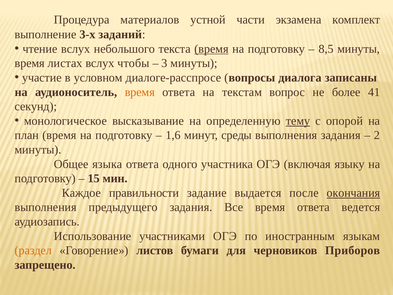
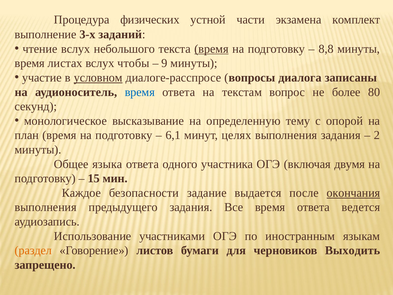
материалов: материалов -> физических (150, 20)
8,5: 8,5 -> 8,8 (326, 49)
3: 3 -> 9 (164, 63)
условном underline: none -> present (98, 78)
время colour: orange -> blue (140, 92)
41: 41 -> 80 (374, 92)
тему underline: present -> none (298, 121)
1,6: 1,6 -> 6,1 (173, 135)
среды: среды -> целях (237, 135)
языку: языку -> двумя (350, 164)
правильности: правильности -> безопасности (144, 193)
Приборов: Приборов -> Выходить (353, 250)
